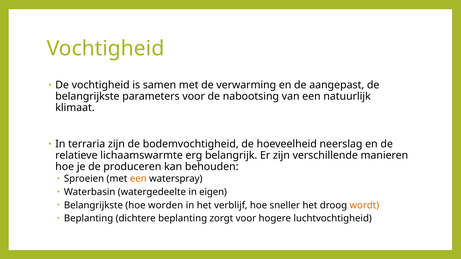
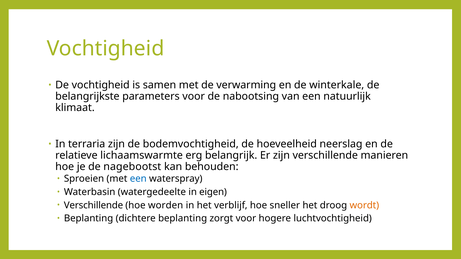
aangepast: aangepast -> winterkale (337, 85)
produceren: produceren -> nagebootst (132, 167)
een colour: orange -> blue (138, 179)
Belangrijkste: Belangrijkste -> Verschillende (93, 205)
